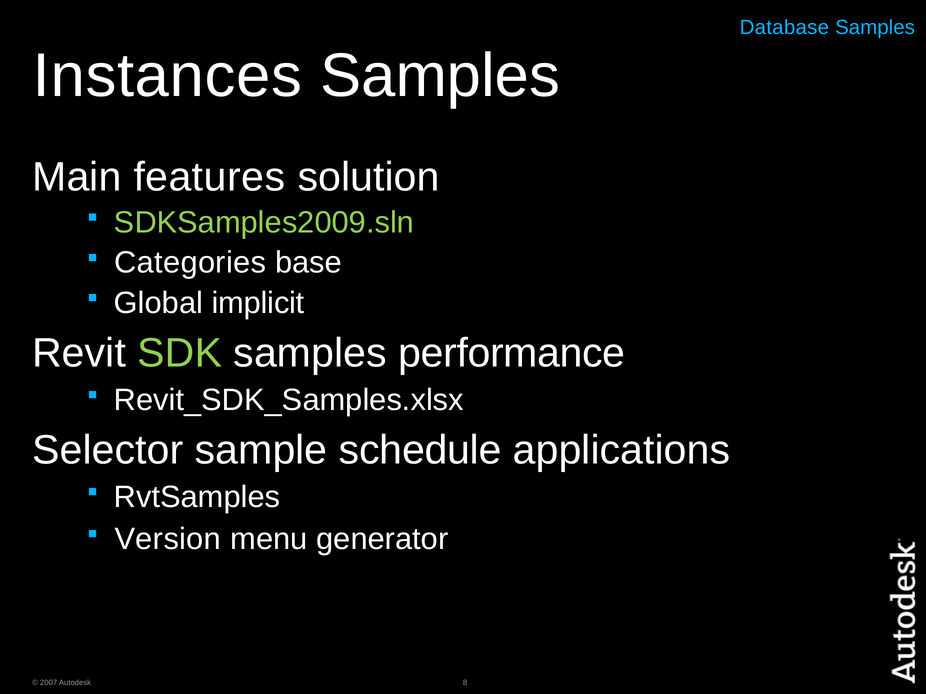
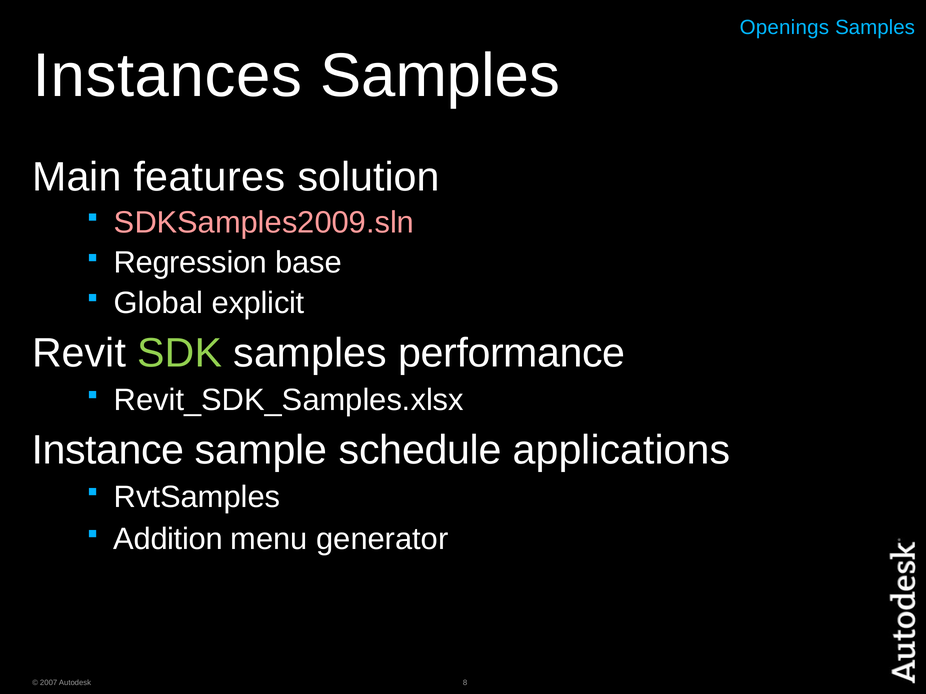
Database: Database -> Openings (784, 28)
SDKSamples2009.sln colour: light green -> pink (264, 223)
Categories: Categories -> Regression (190, 263)
implicit: implicit -> explicit (258, 303)
Selector: Selector -> Instance (108, 450)
Version: Version -> Addition (168, 539)
